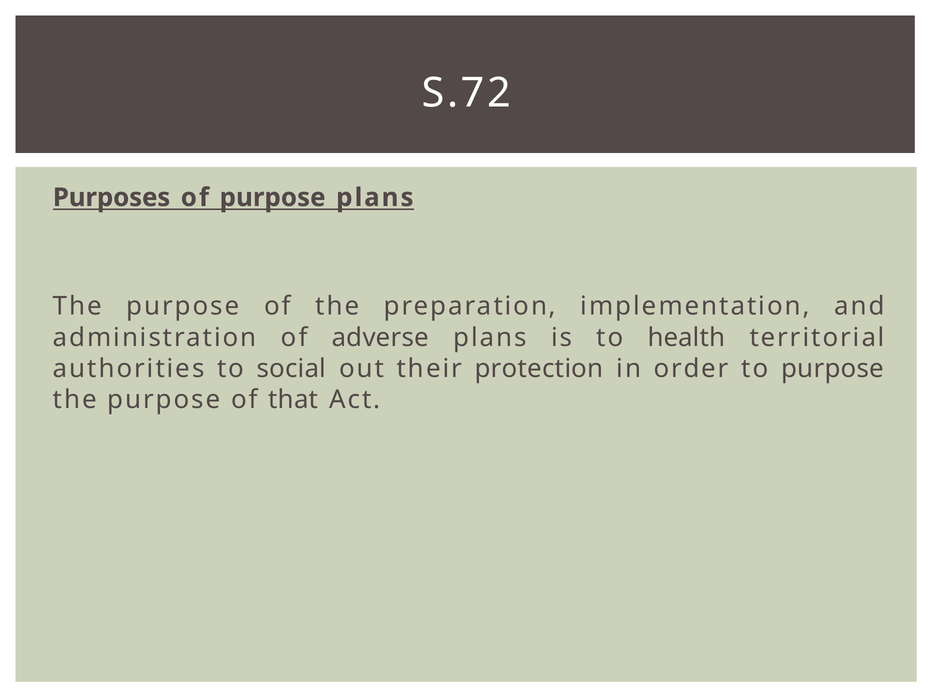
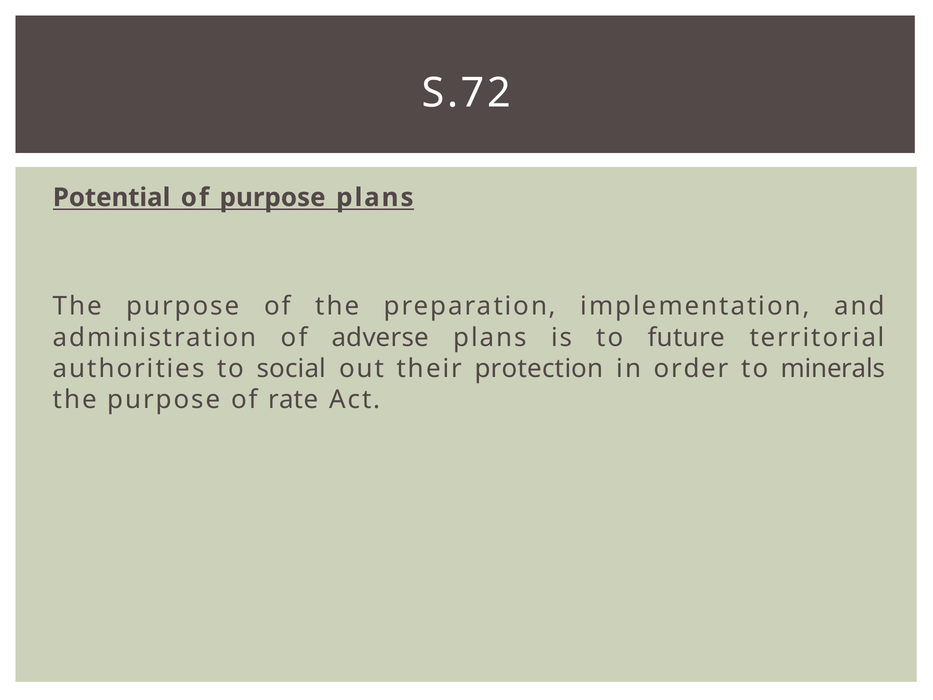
Purposes: Purposes -> Potential (112, 197)
health: health -> future (686, 337)
to purpose: purpose -> minerals (833, 369)
that: that -> rate (293, 400)
